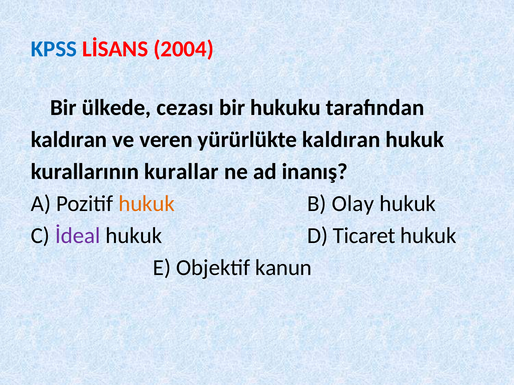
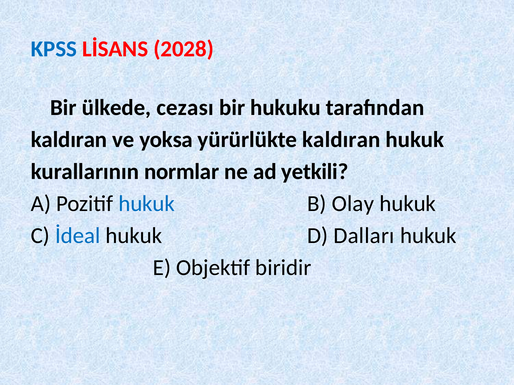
2004: 2004 -> 2028 (184, 49)
veren: veren -> yoksa (166, 140)
kurallar: kurallar -> normlar (182, 172)
inanış: inanış -> yetkili (315, 172)
hukuk colour: orange -> blue (147, 204)
İdeal colour: purple -> blue (78, 236)
Ticaret: Ticaret -> Dalları (364, 236)
kanun: kanun -> biridir (283, 268)
